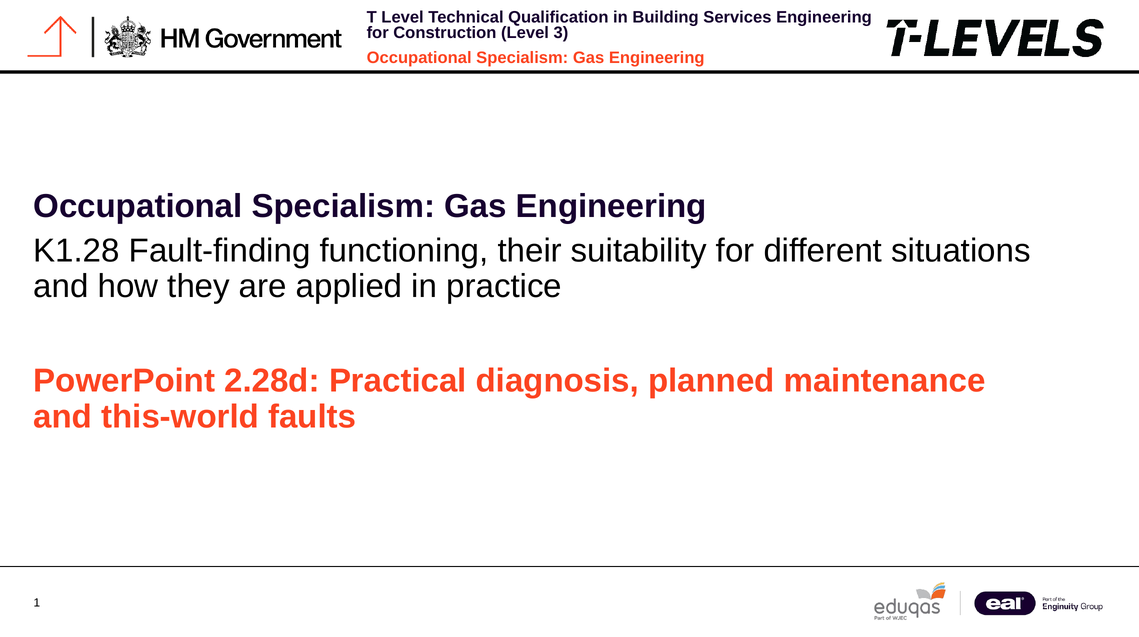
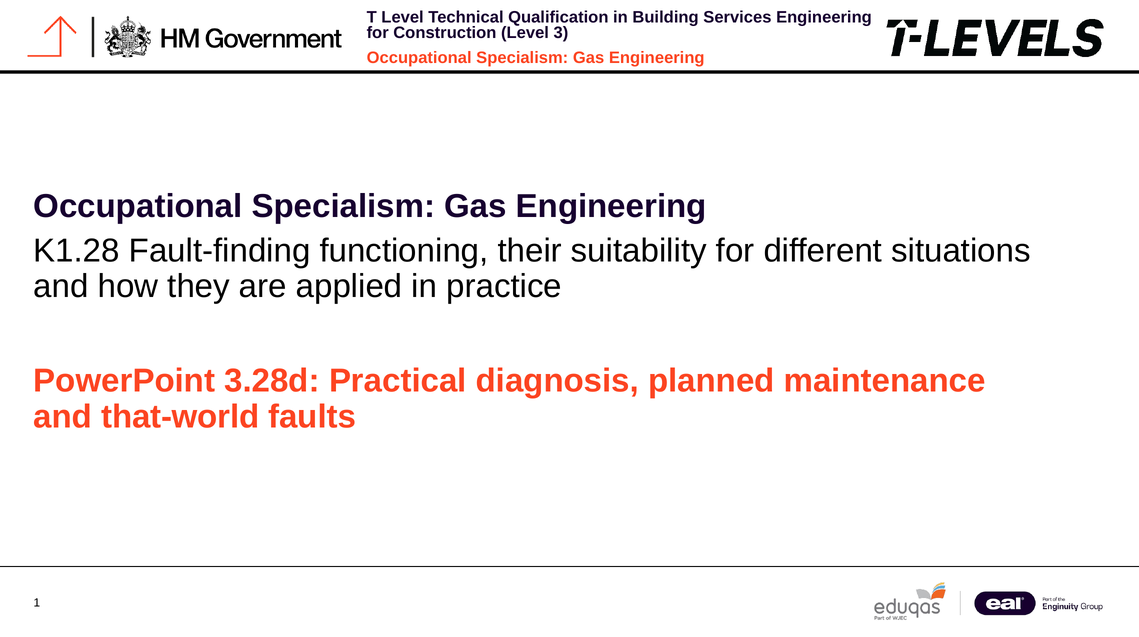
2.28d: 2.28d -> 3.28d (272, 381)
this-world: this-world -> that-world (180, 416)
